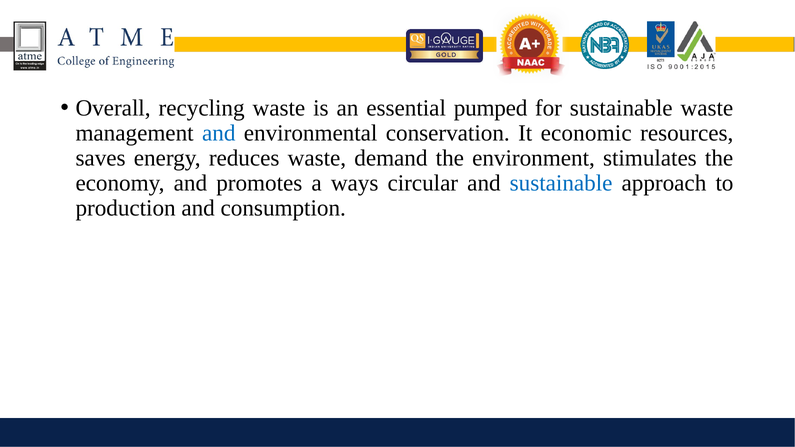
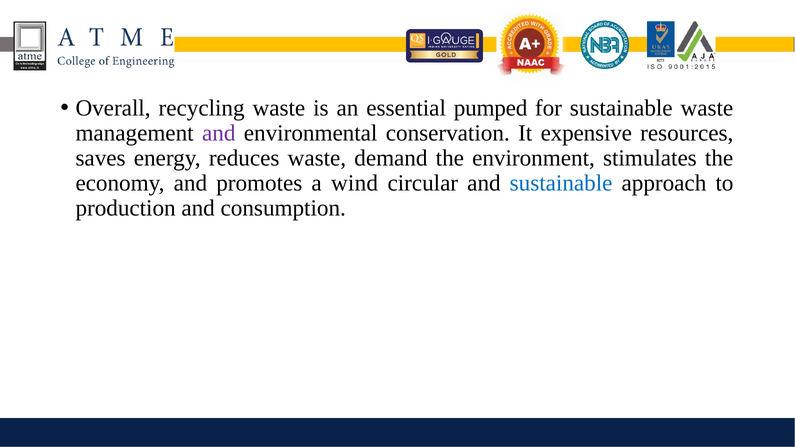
and colour: blue -> purple (219, 133)
economic: economic -> expensive (586, 133)
ways: ways -> wind (355, 183)
